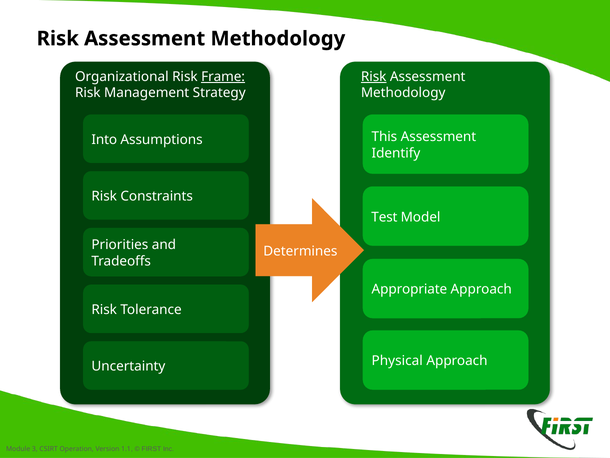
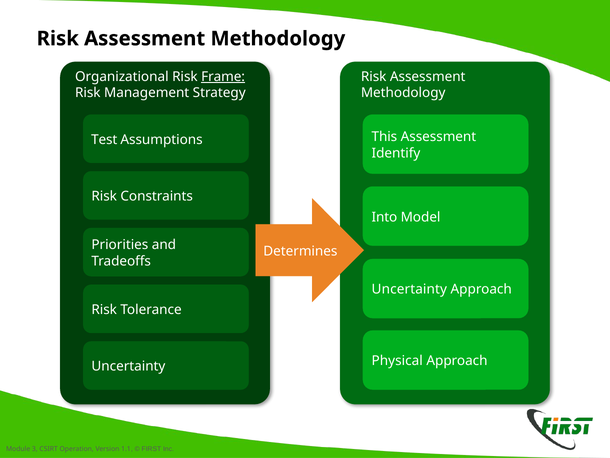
Risk underline: present -> none (374, 76)
Into: Into -> Test (104, 139)
Test: Test -> Into (384, 217)
Appropriate: Appropriate -> Uncertainty (409, 289)
